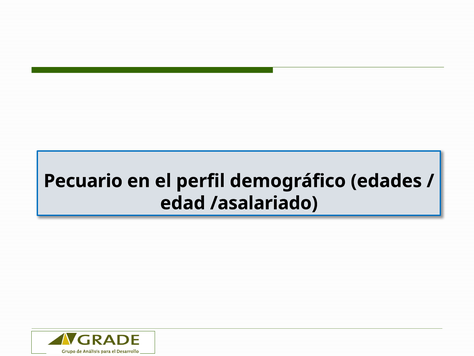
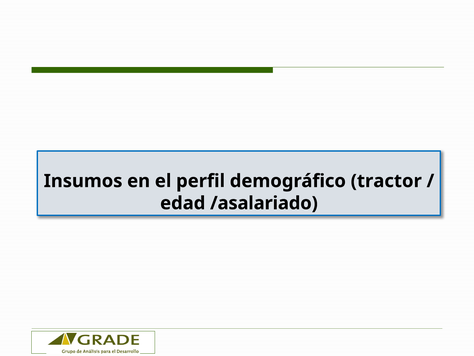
Pecuario: Pecuario -> Insumos (83, 181)
edades: edades -> tractor (386, 181)
